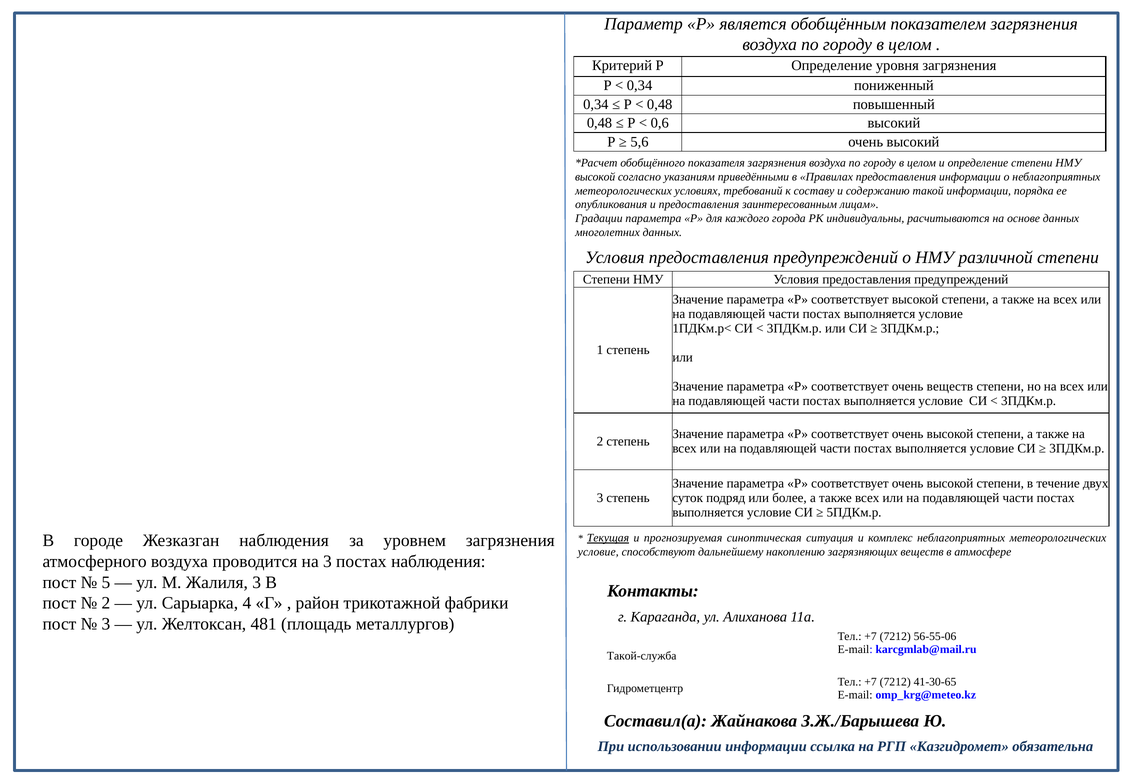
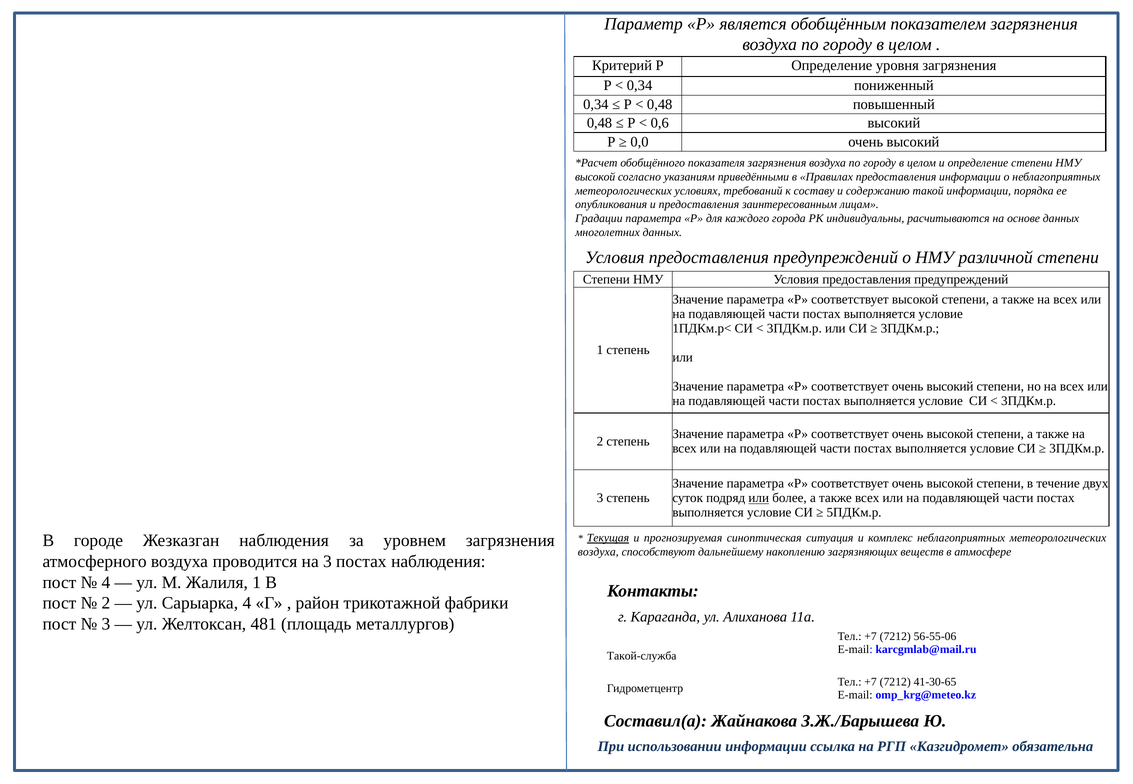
5,6: 5,6 -> 0,0 (640, 142)
соответствует очень веществ: веществ -> высокий (950, 387)
или underline: none -> present (759, 498)
условие: условие -> воздуха (598, 552)
5: 5 -> 4 (106, 583)
Жалиля 3: 3 -> 1 (257, 583)
